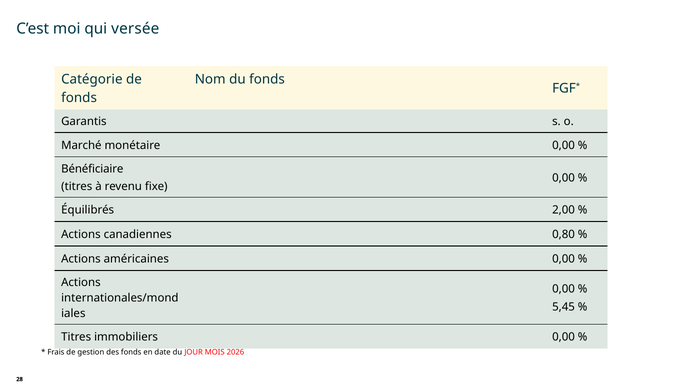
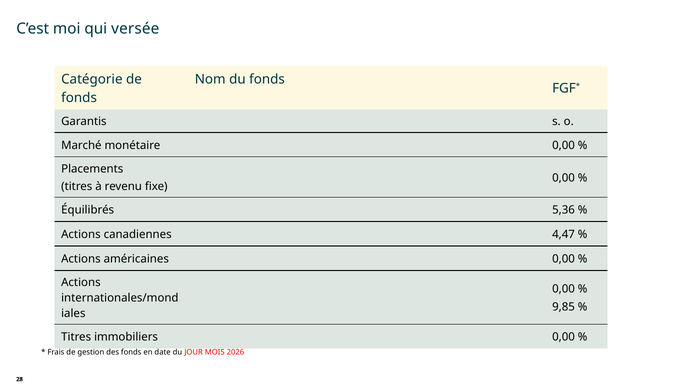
Bénéficiaire: Bénéficiaire -> Placements (92, 169)
2,00: 2,00 -> 5,36 (564, 210)
0,80: 0,80 -> 4,47 (564, 235)
5,45: 5,45 -> 9,85 (564, 307)
